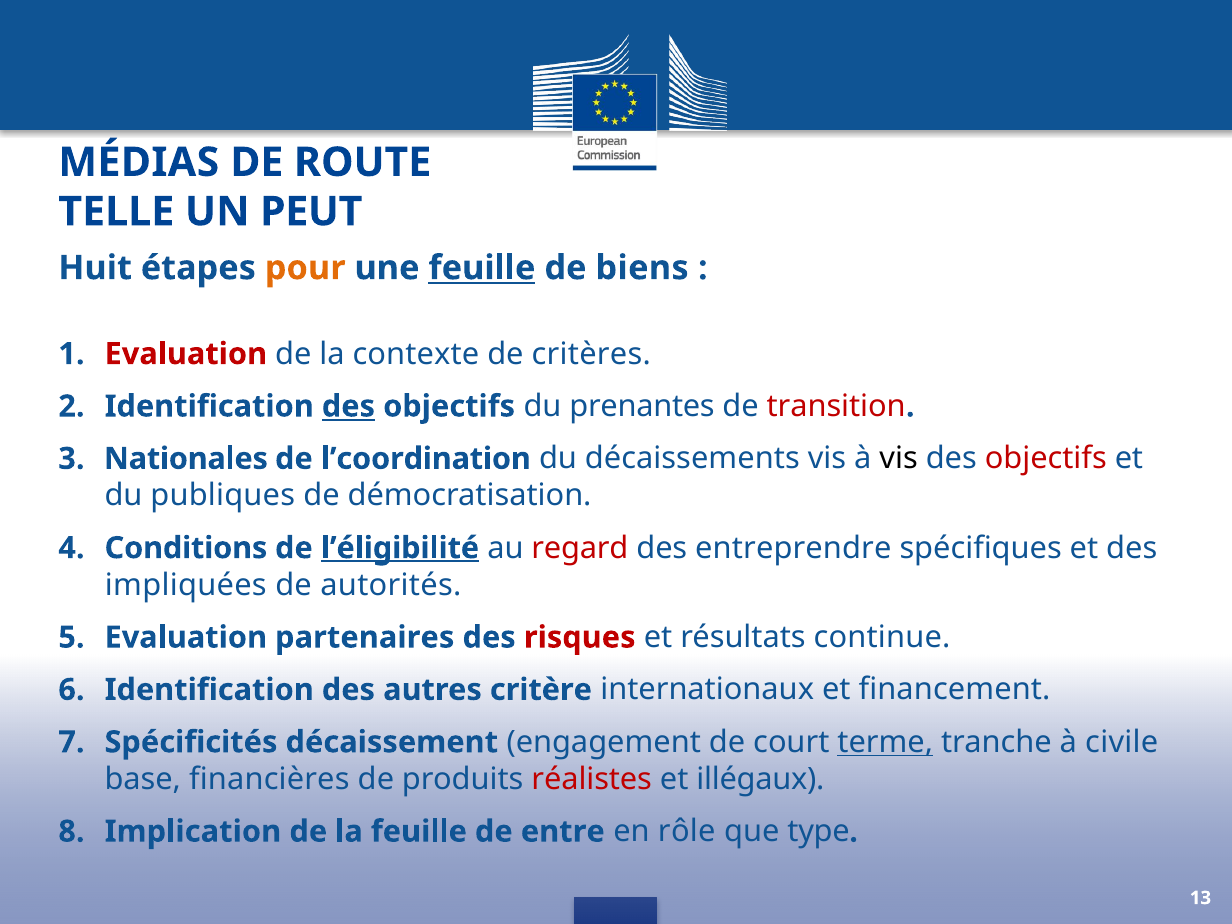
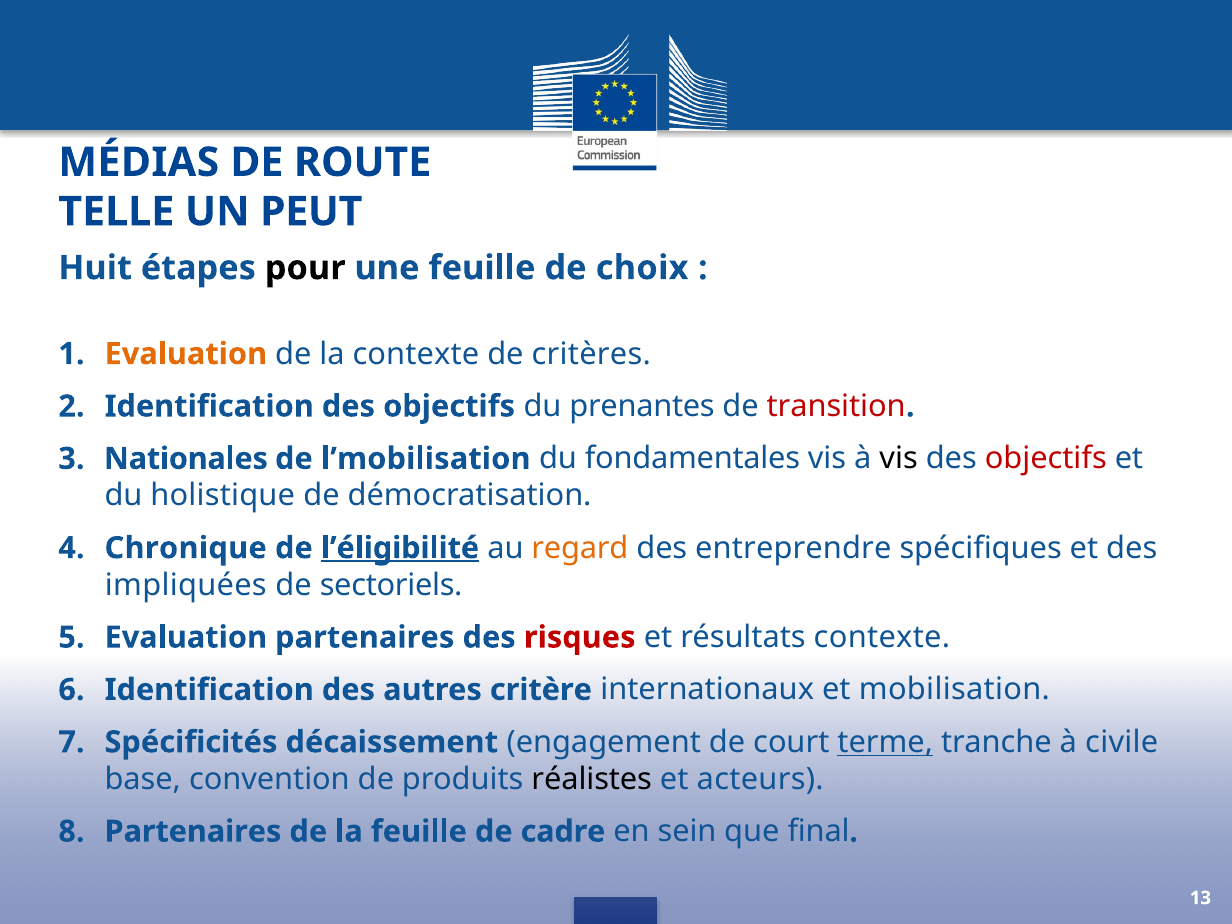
pour colour: orange -> black (305, 268)
feuille underline: present -> none (482, 268)
biens: biens -> choix (642, 268)
Evaluation colour: red -> orange (186, 354)
des underline: present -> none (348, 406)
l’coordination: l’coordination -> l’mobilisation (426, 459)
décaissements: décaissements -> fondamentales (692, 459)
publiques: publiques -> holistique (223, 496)
Conditions: Conditions -> Chronique (186, 548)
regard colour: red -> orange (580, 548)
autorités: autorités -> sectoriels (391, 585)
résultats continue: continue -> contexte (882, 637)
financement: financement -> mobilisation (954, 690)
financières: financières -> convention (269, 779)
réalistes colour: red -> black (592, 779)
illégaux: illégaux -> acteurs (760, 779)
Implication: Implication -> Partenaires (193, 832)
entre: entre -> cadre (563, 832)
rôle: rôle -> sein (687, 832)
type: type -> final (819, 832)
